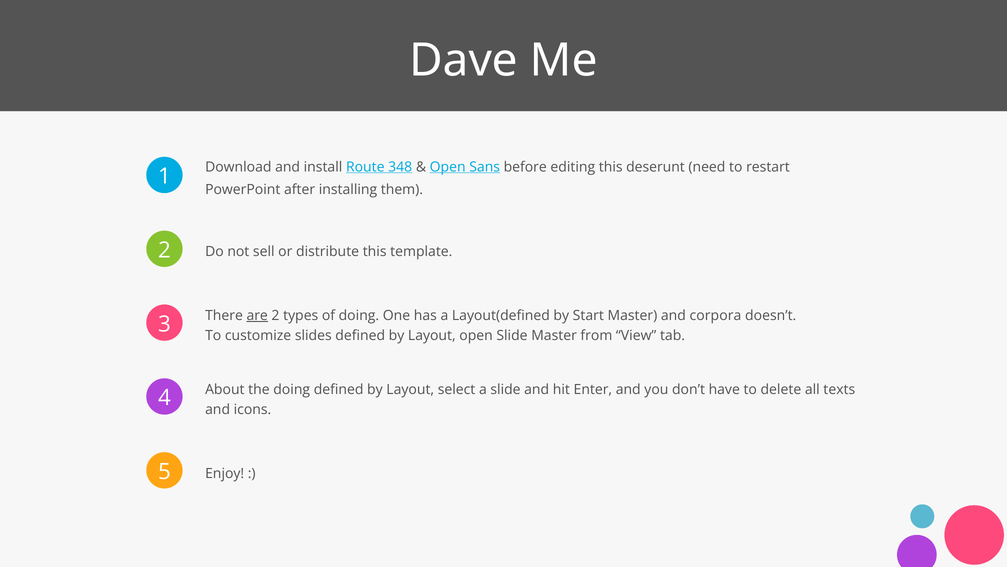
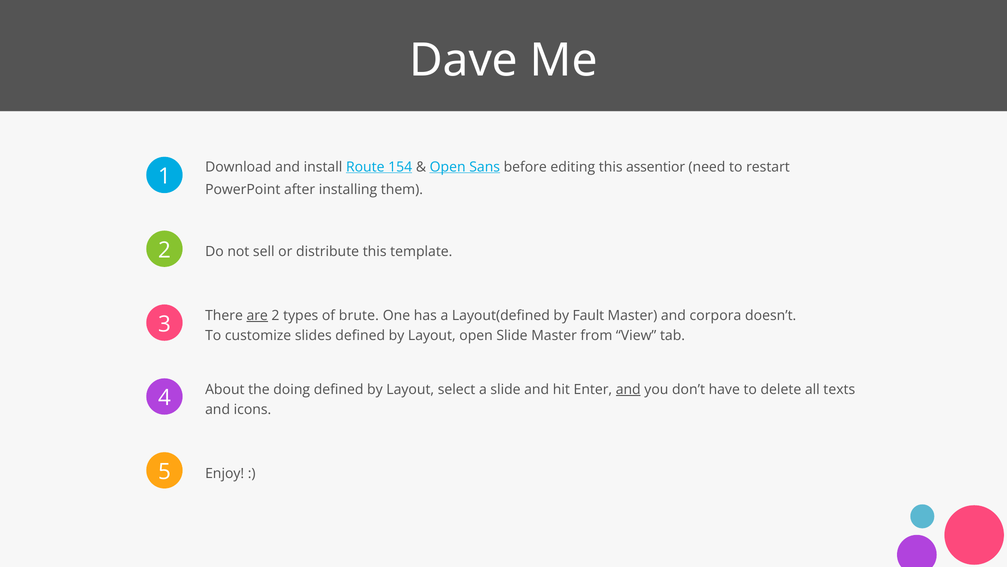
348: 348 -> 154 (400, 167)
deserunt: deserunt -> assentior (656, 167)
of doing: doing -> brute (359, 315)
Start: Start -> Fault (588, 315)
and underline: none -> present (628, 389)
